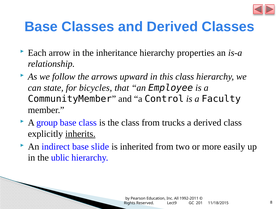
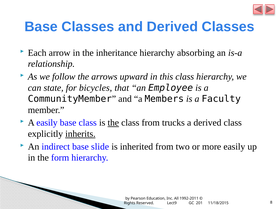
properties: properties -> absorbing (196, 53)
Control: Control -> Members (164, 99)
A group: group -> easily (47, 123)
the underline: none -> present (113, 123)
ublic: ublic -> form (60, 158)
